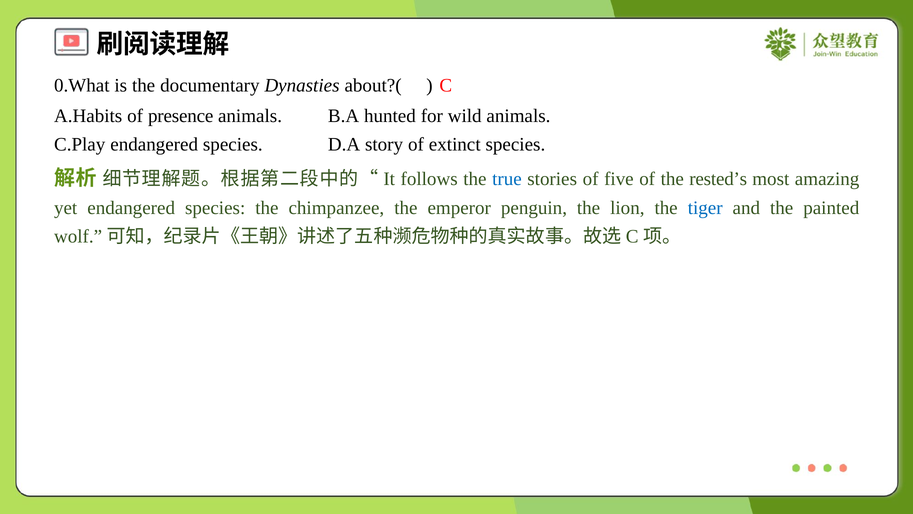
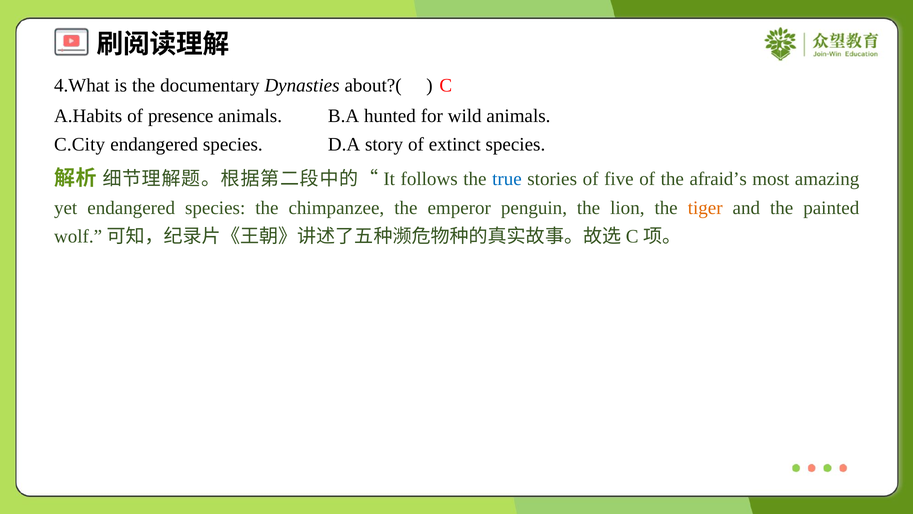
0.What: 0.What -> 4.What (82, 86)
C.Play: C.Play -> C.City (80, 145)
rested’s: rested’s -> afraid’s (718, 179)
tiger colour: blue -> orange (705, 208)
